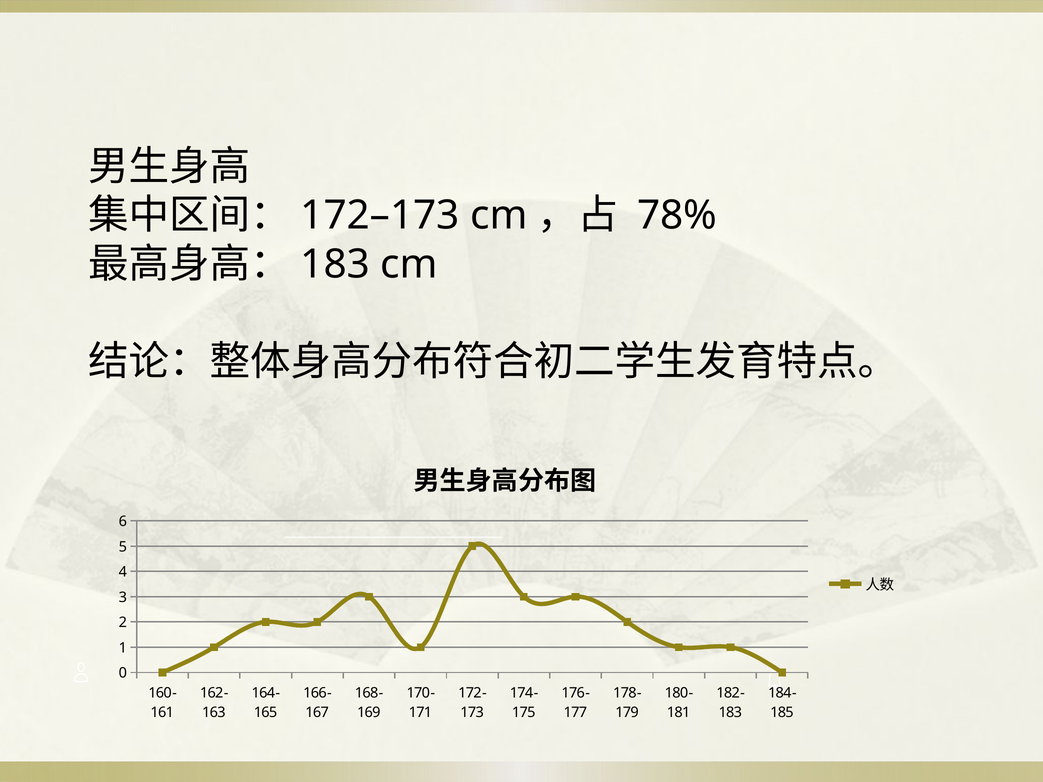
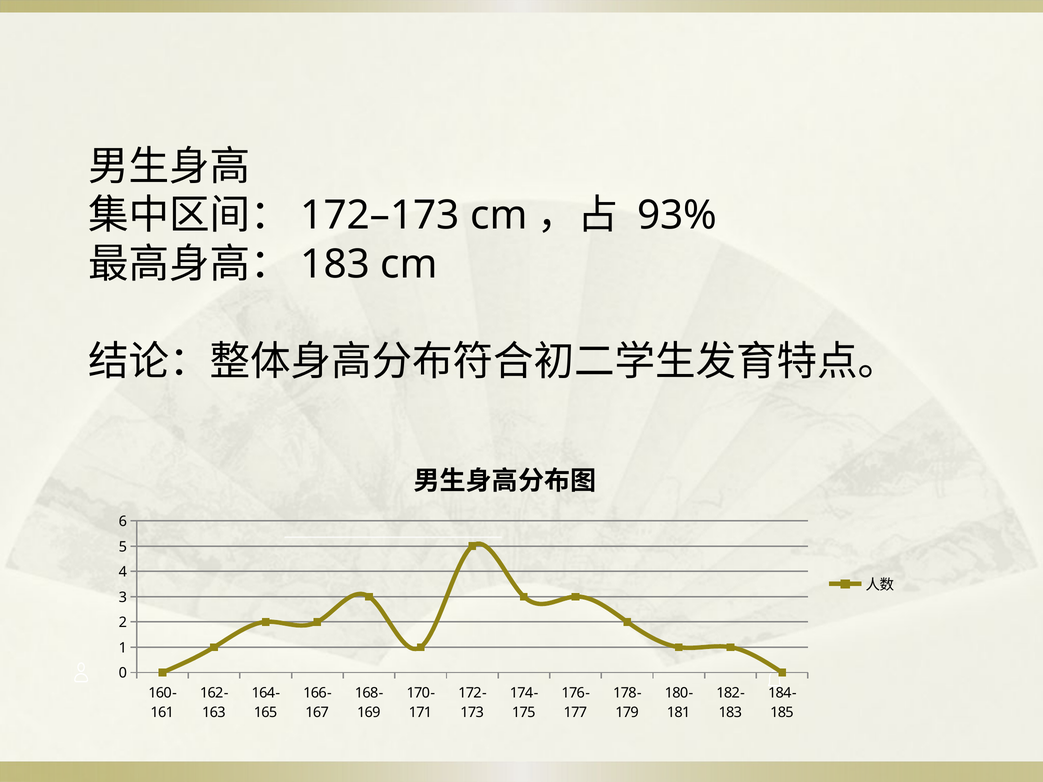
78%: 78% -> 93% (677, 216)
